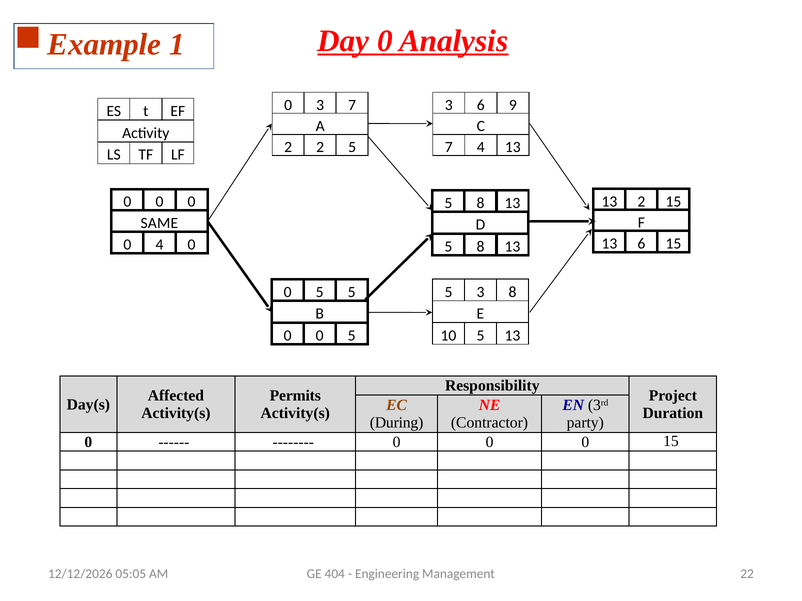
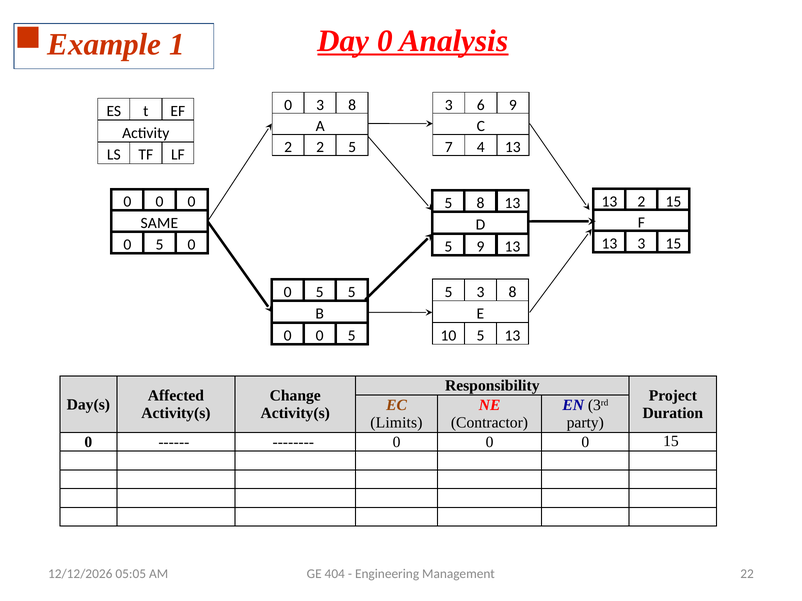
0 3 7: 7 -> 8 (352, 105)
13 6: 6 -> 3 (641, 244)
4: 4 -> 5 (159, 245)
8: 8 -> 9 (480, 247)
Permits: Permits -> Change (295, 396)
During: During -> Limits (396, 423)
